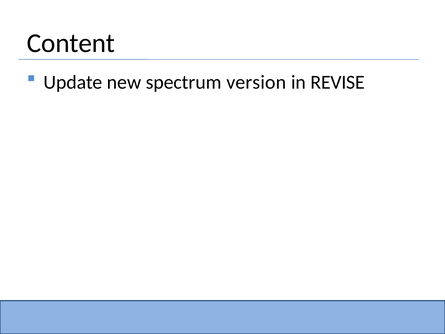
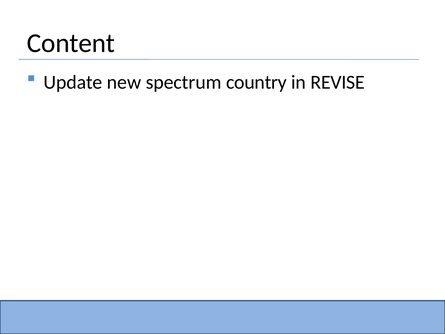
version: version -> country (256, 82)
